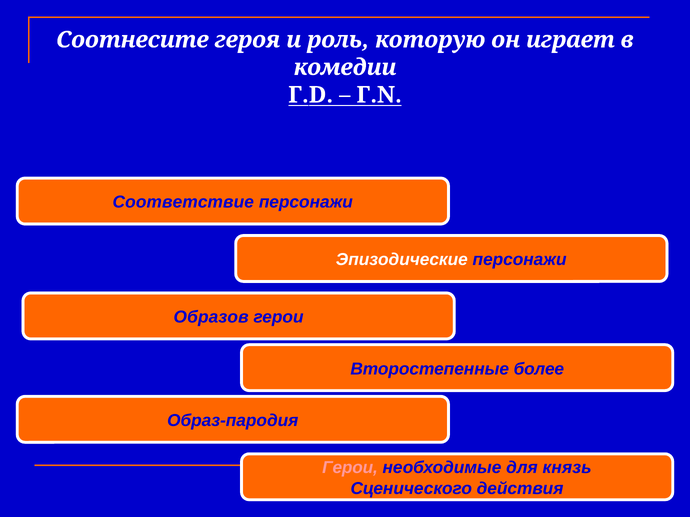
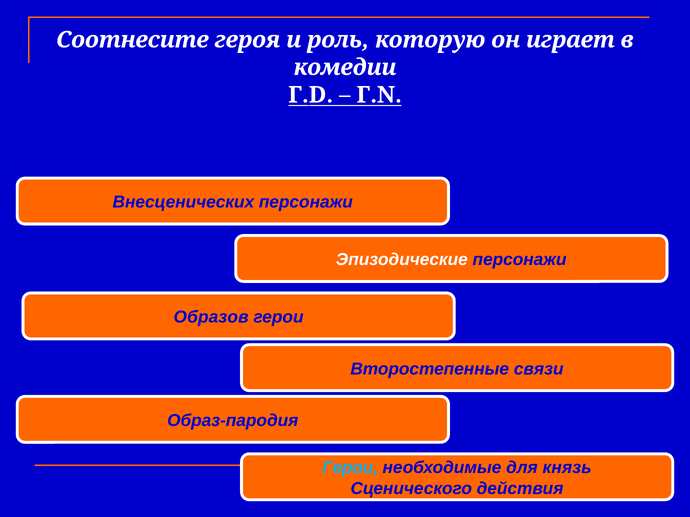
Соответствие: Соответствие -> Внесценических (183, 202)
более: более -> связи (539, 369)
Герои colour: pink -> light blue (350, 468)
